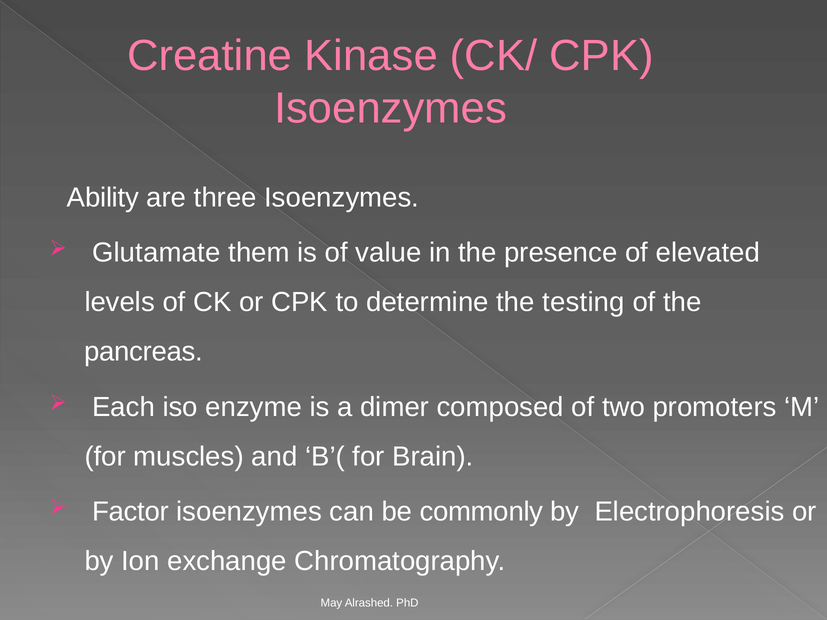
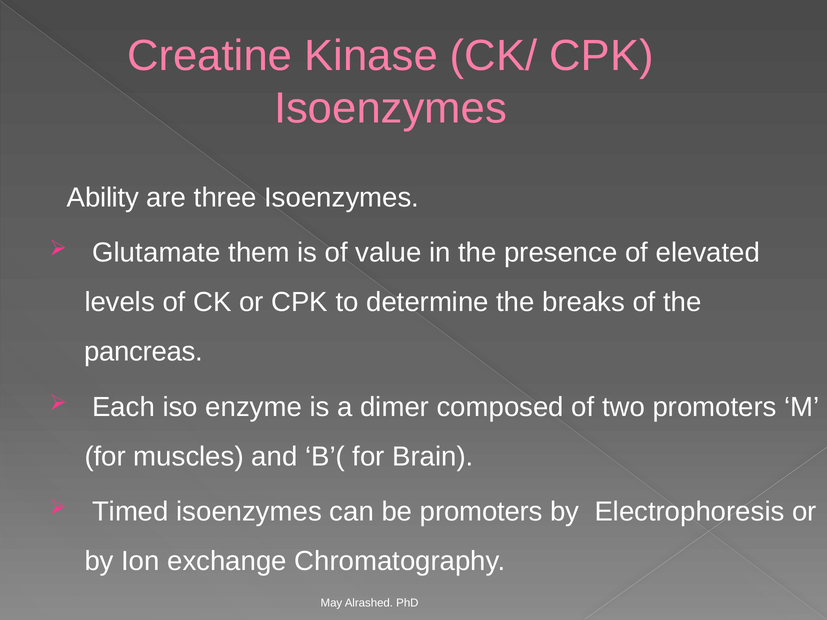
testing: testing -> breaks (584, 302)
Factor: Factor -> Timed (130, 512)
be commonly: commonly -> promoters (481, 512)
